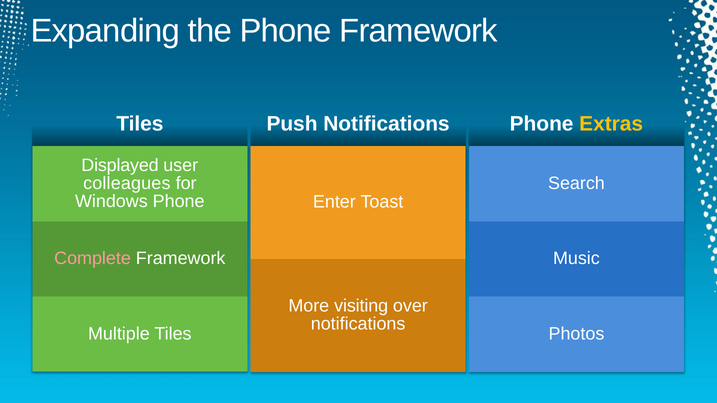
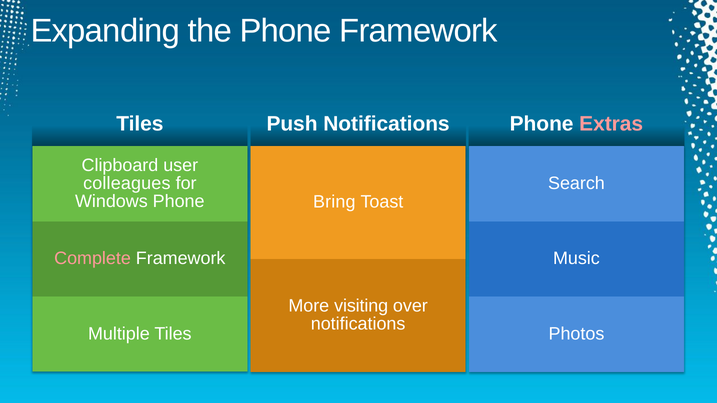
Extras colour: yellow -> pink (611, 124)
Displayed: Displayed -> Clipboard (120, 165)
Enter: Enter -> Bring (334, 202)
